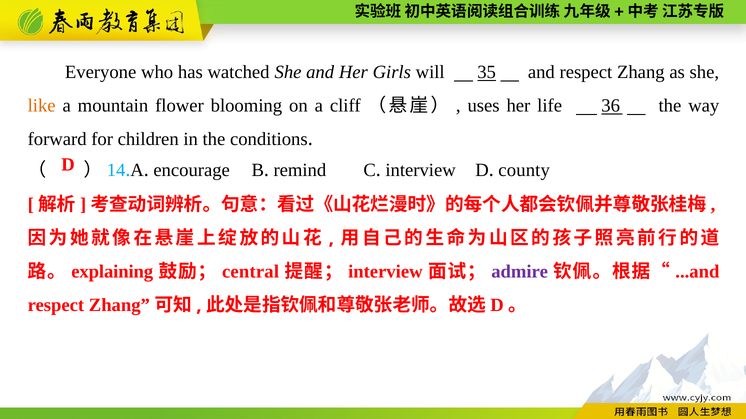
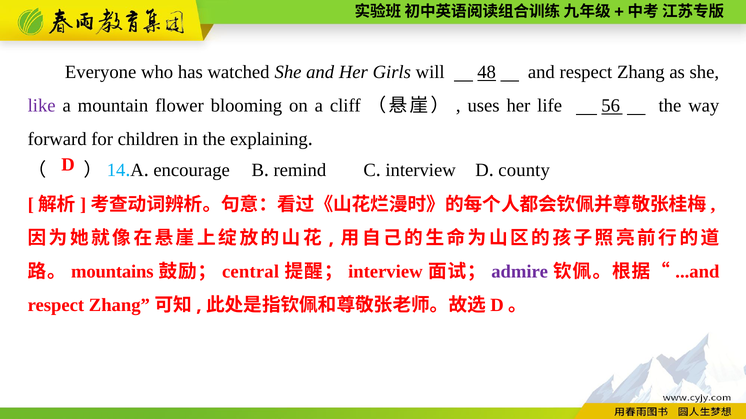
35: 35 -> 48 (487, 72)
like colour: orange -> purple (42, 106)
36: 36 -> 56 (611, 106)
conditions: conditions -> explaining (269, 139)
explaining: explaining -> mountains (112, 272)
